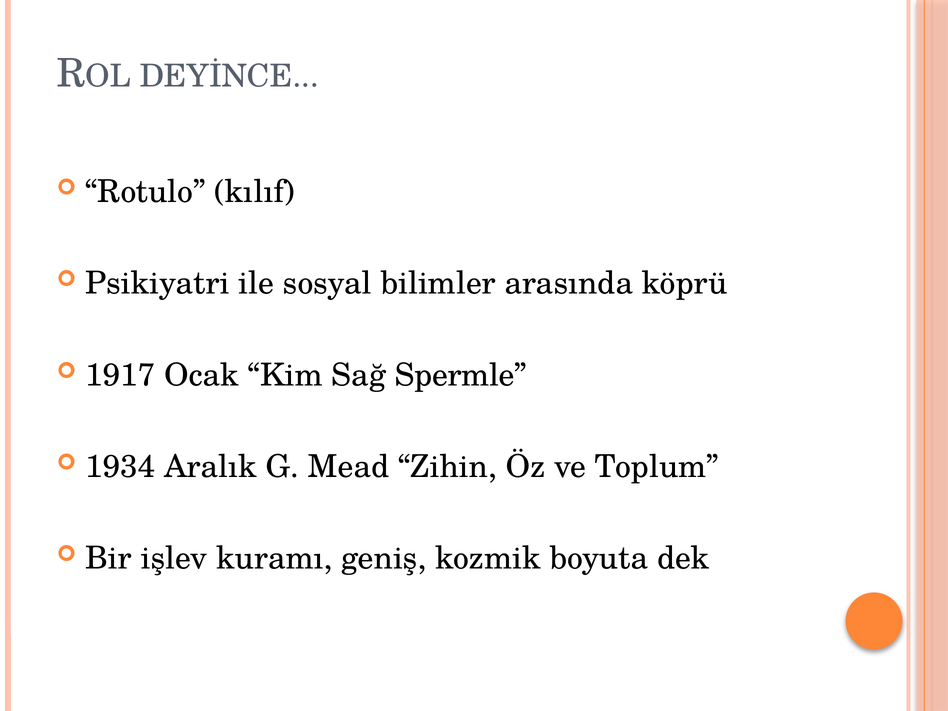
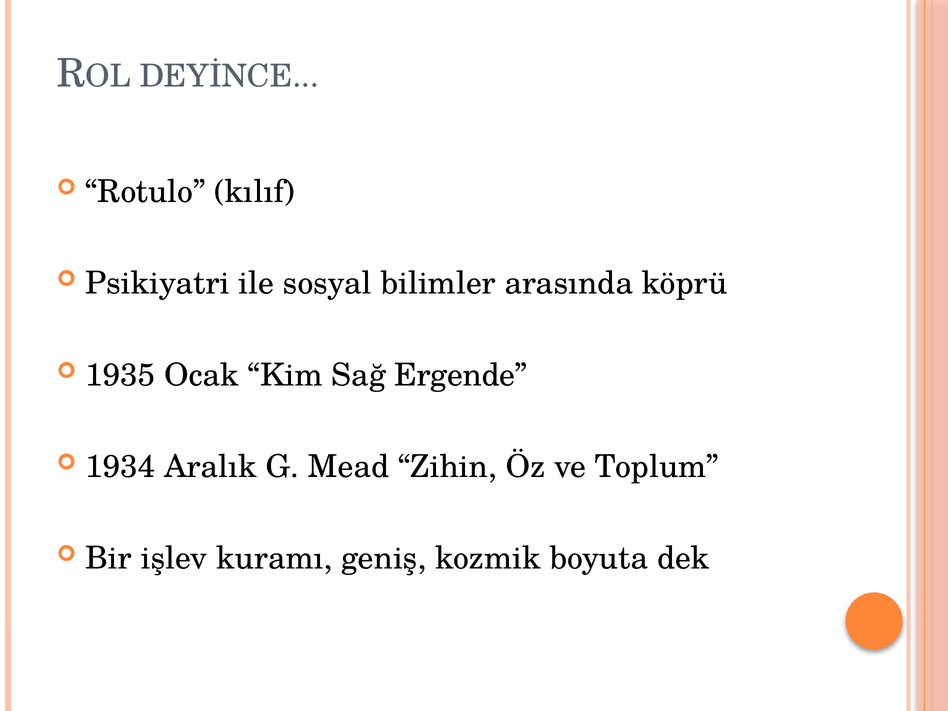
1917: 1917 -> 1935 (120, 375)
Spermle: Spermle -> Ergende (461, 375)
